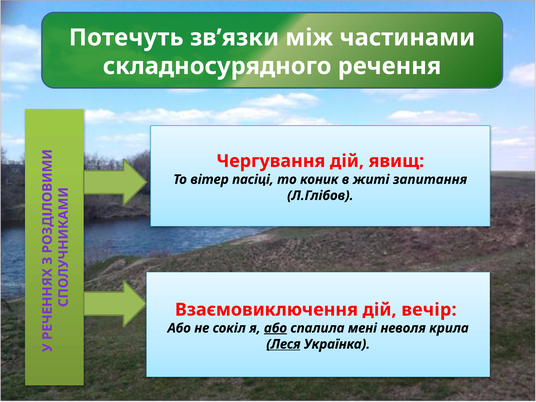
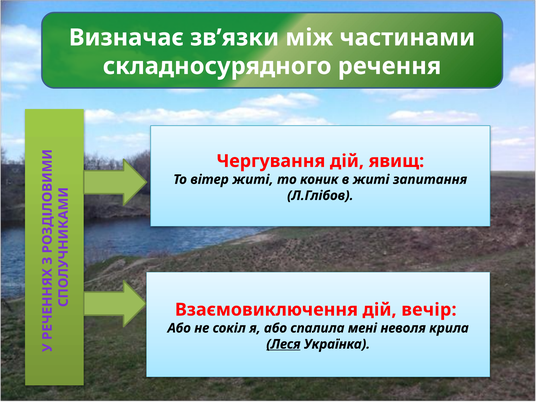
Потечуть: Потечуть -> Визначає (126, 38)
вітер пасіці: пасіці -> житі (253, 179)
або underline: present -> none (276, 328)
